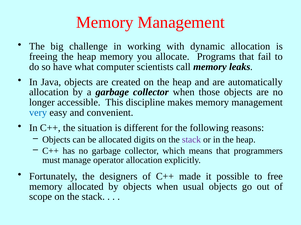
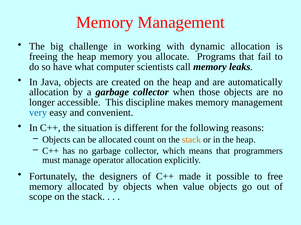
digits: digits -> count (144, 140)
stack colour: purple -> orange (191, 140)
usual: usual -> value (193, 187)
